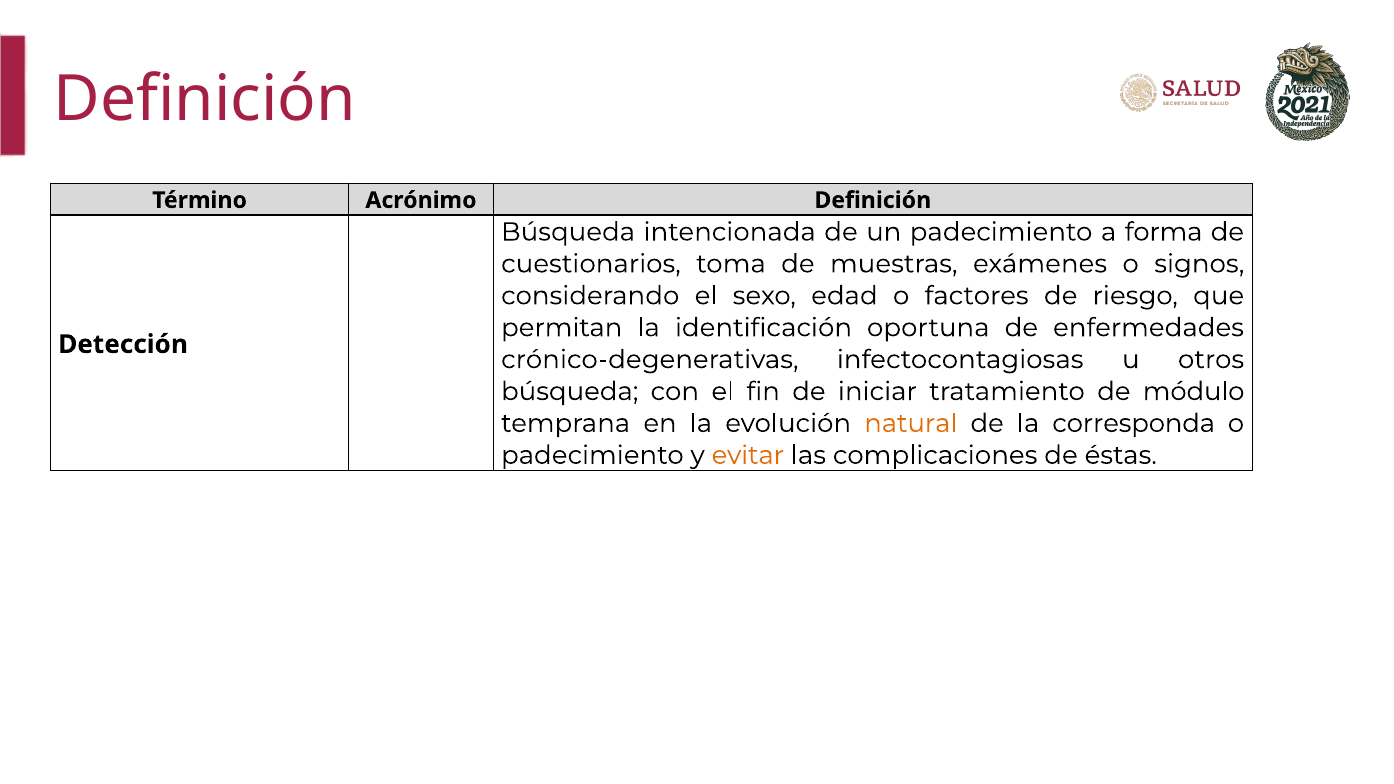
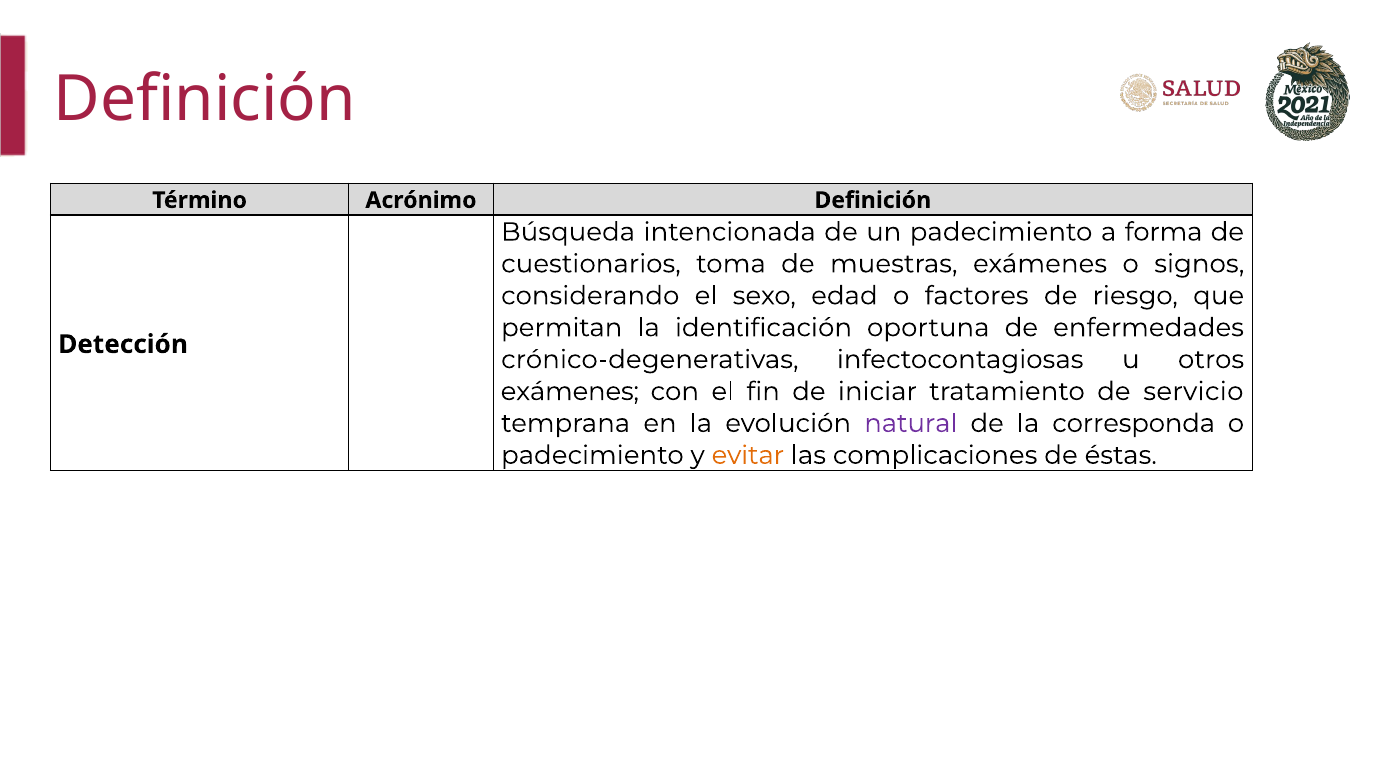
búsqueda: búsqueda -> exámenes (570, 392)
módulo: módulo -> servicio (1193, 392)
natural colour: orange -> purple (911, 423)
